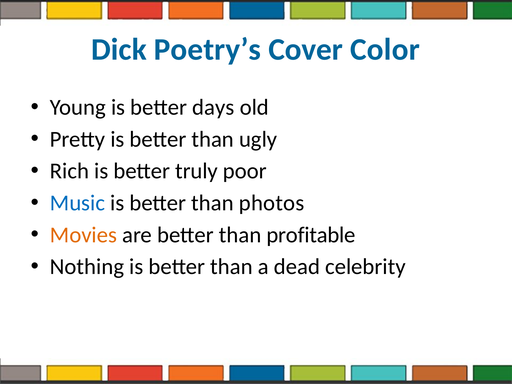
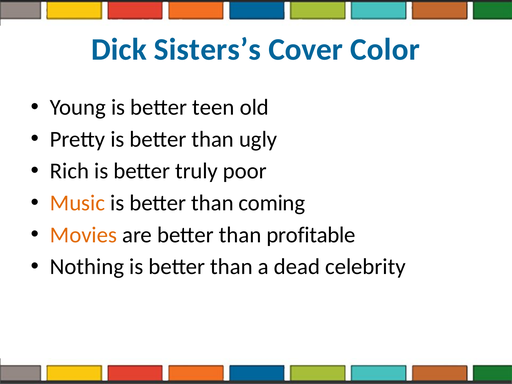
Poetry’s: Poetry’s -> Sisters’s (207, 50)
days: days -> teen (213, 107)
Music colour: blue -> orange (77, 203)
photos: photos -> coming (272, 203)
